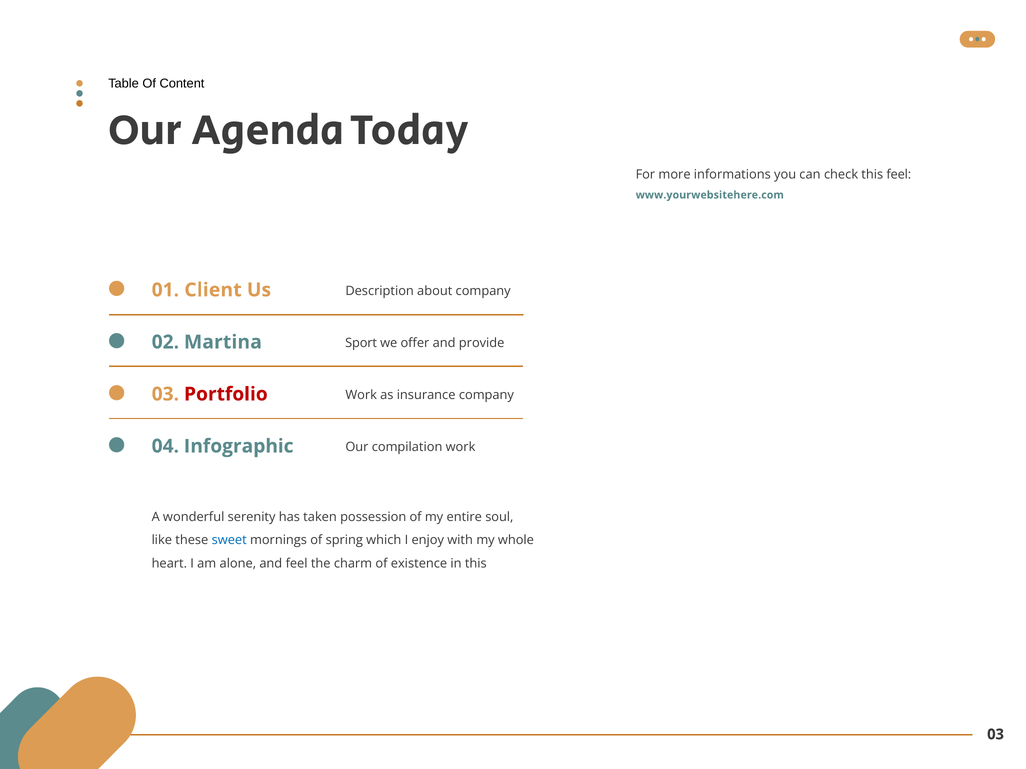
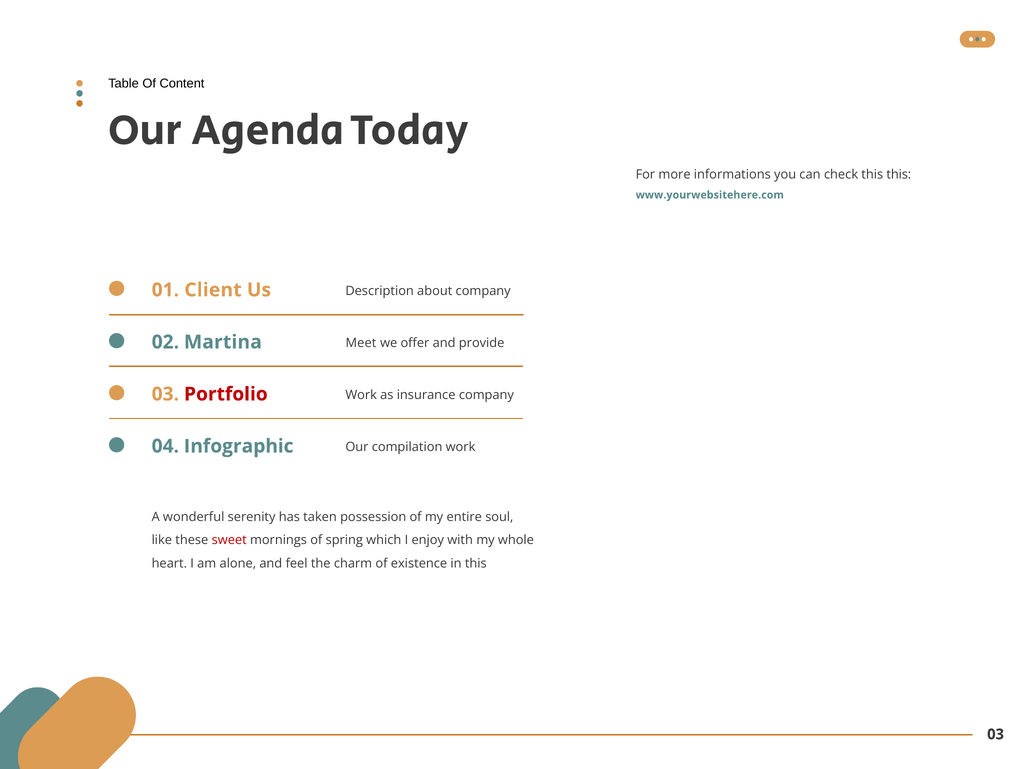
this feel: feel -> this (899, 175)
Sport: Sport -> Meet (361, 343)
sweet colour: blue -> red (229, 541)
